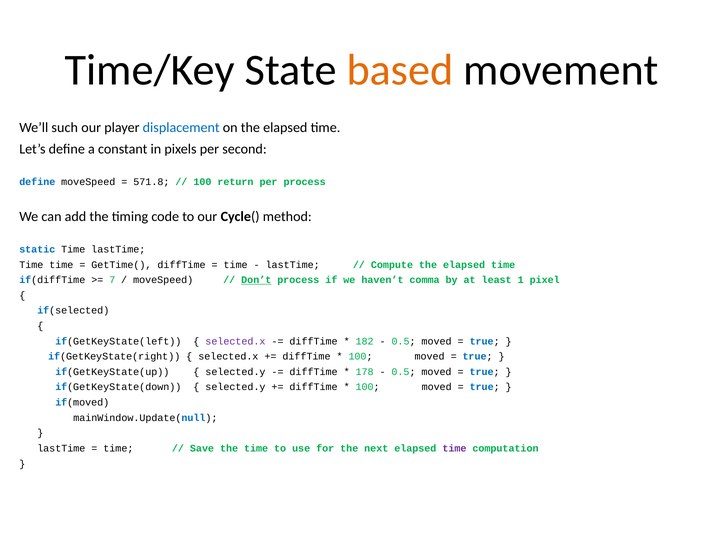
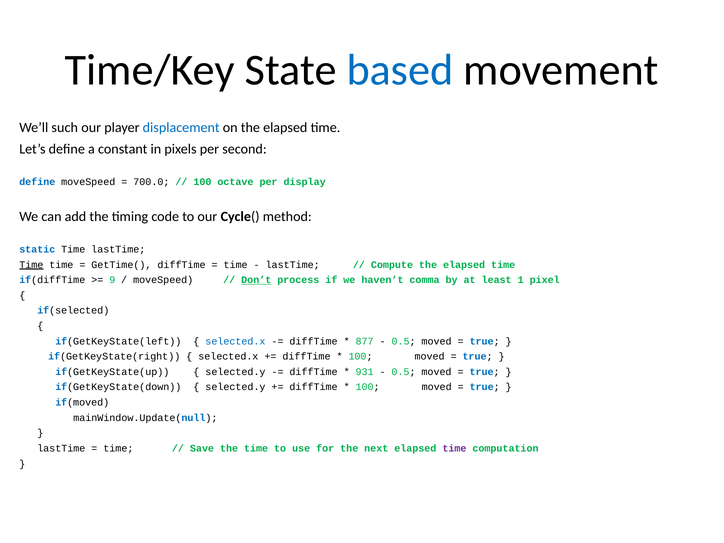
based colour: orange -> blue (400, 70)
571.8: 571.8 -> 700.0 (151, 182)
return: return -> octave (235, 182)
per process: process -> display (305, 182)
Time underline: none -> present (31, 265)
7: 7 -> 9 (112, 280)
selected.x colour: purple -> blue (235, 341)
182: 182 -> 877 (365, 341)
178: 178 -> 931 (365, 372)
